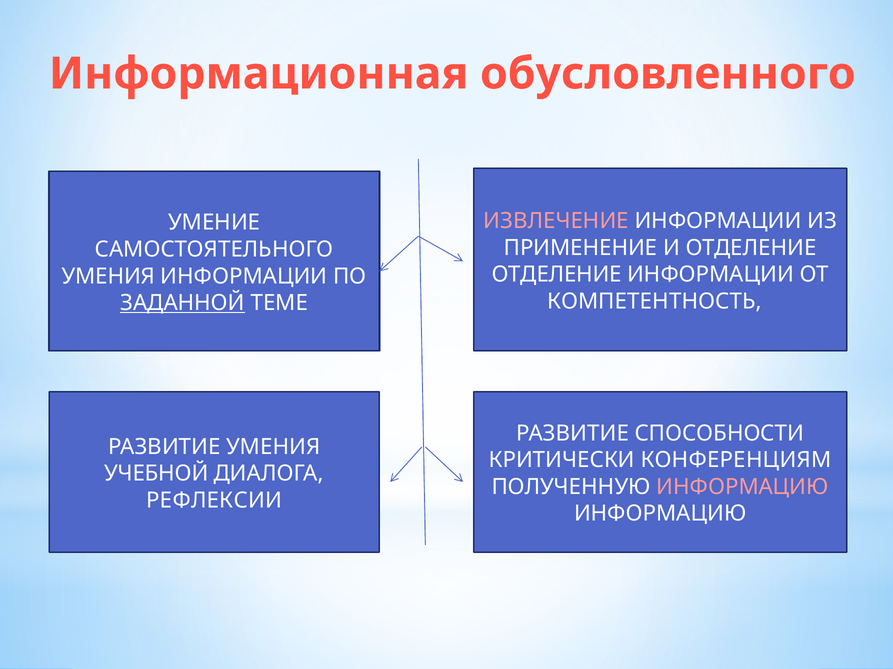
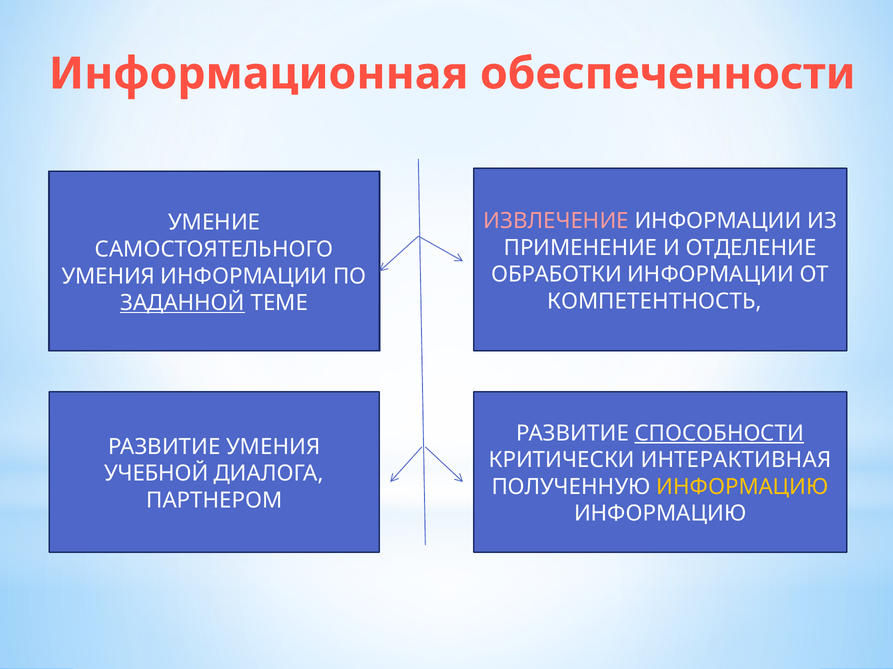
обусловленного: обусловленного -> обеспеченности (668, 74)
ОТДЕЛЕНИЕ: ОТДЕЛЕНИЕ -> ОБРАБОТКИ (557, 275)
СПОСОБНОСТИ underline: none -> present (719, 434)
КОНФЕРЕНЦИЯМ: КОНФЕРЕНЦИЯМ -> ИНТЕРАКТИВНАЯ (736, 461)
ИНФОРМАЦИЮ colour: pink -> yellow (743, 487)
РЕФЛЕКСИИ: РЕФЛЕКСИИ -> ПАРТНЕРОМ (214, 501)
